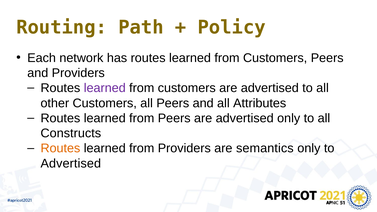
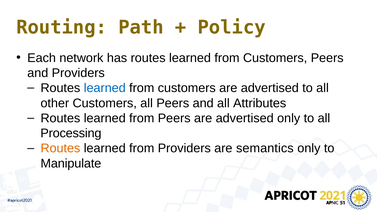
learned colour: purple -> blue (105, 88)
Constructs: Constructs -> Processing (71, 133)
Advertised: Advertised -> Manipulate (71, 163)
